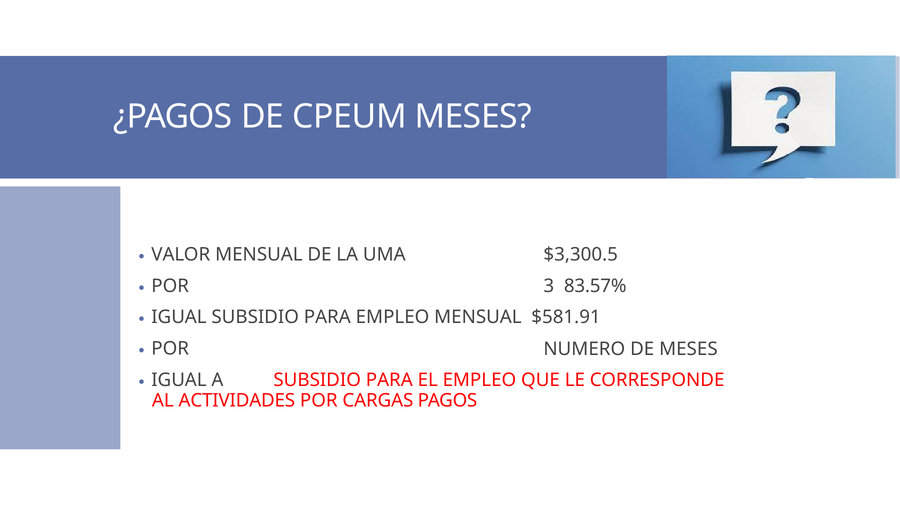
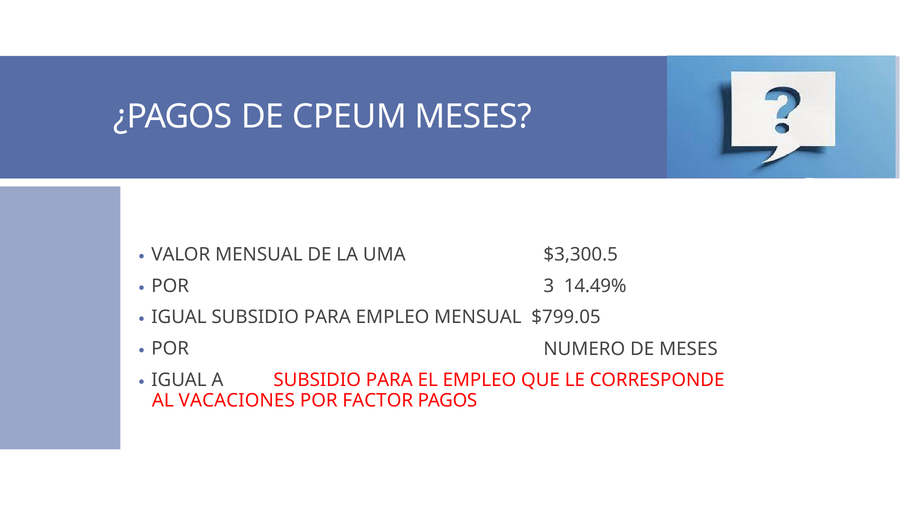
83.57%: 83.57% -> 14.49% (595, 286)
$581.91: $581.91 -> $799.05 (566, 317)
ACTIVIDADES: ACTIVIDADES -> VACACIONES (237, 401)
CARGAS: CARGAS -> FACTOR (378, 401)
